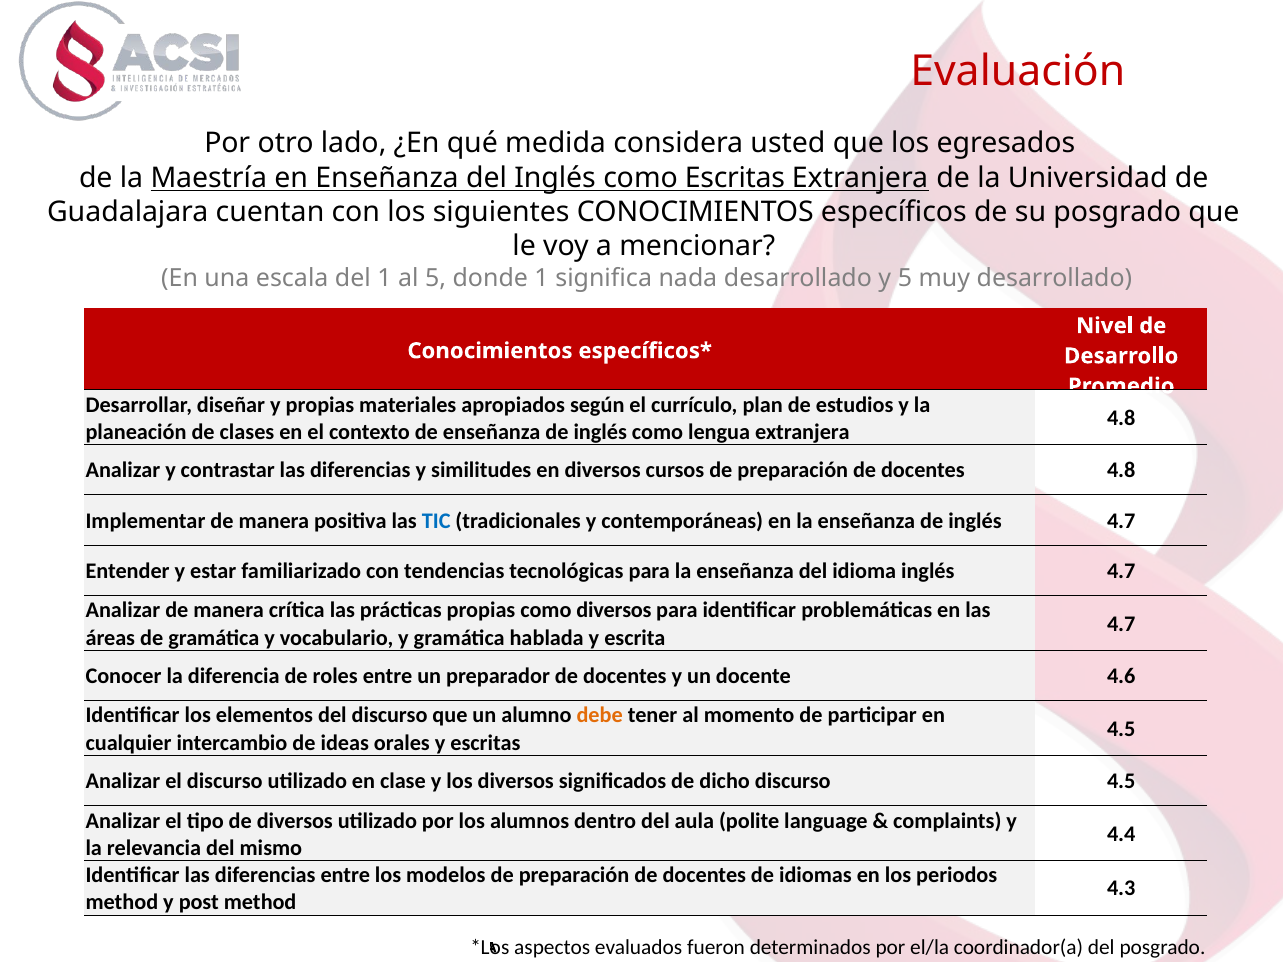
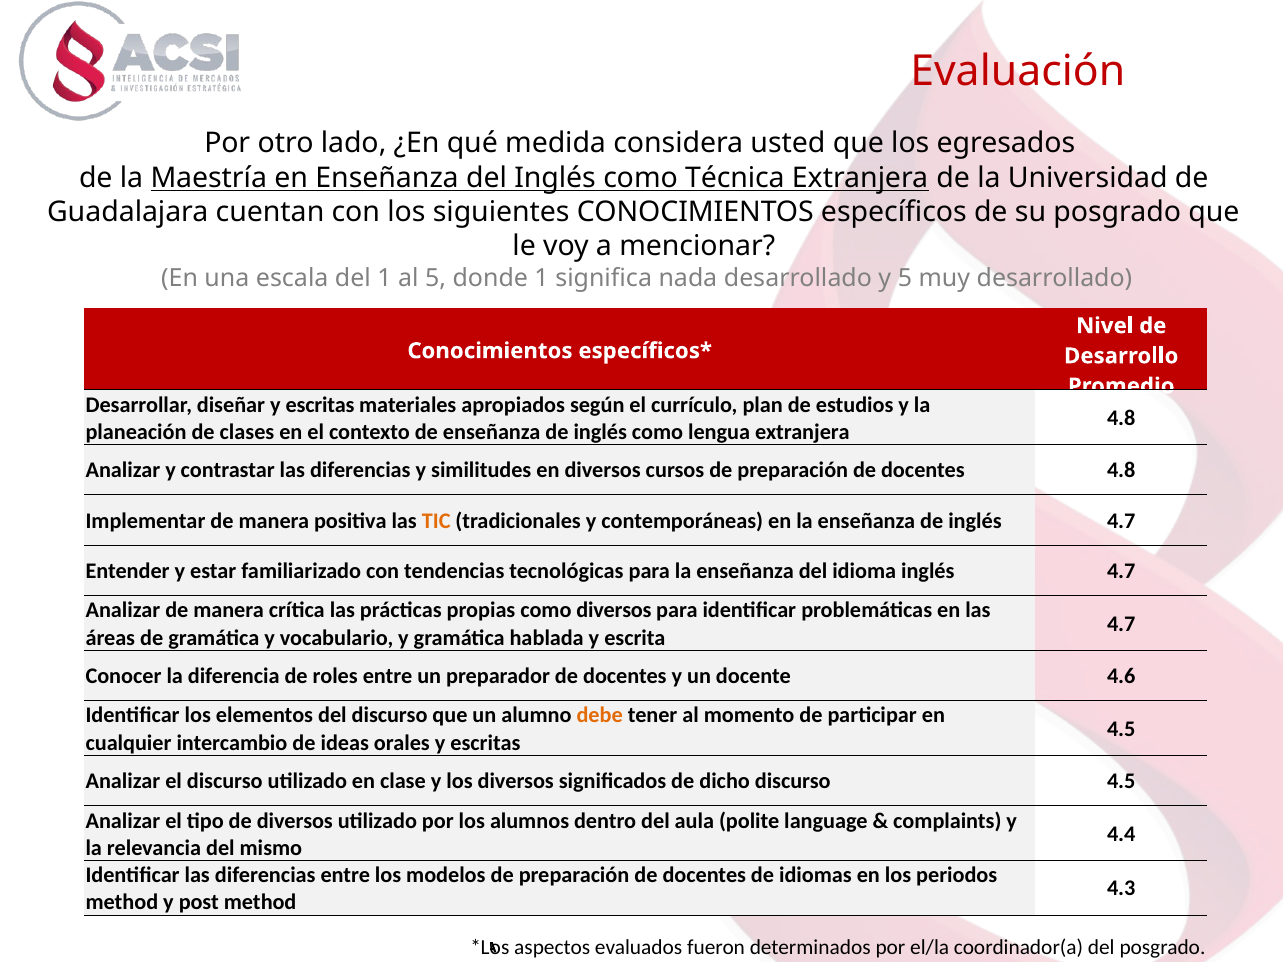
como Escritas: Escritas -> Técnica (735, 178)
diseñar y propias: propias -> escritas (320, 405)
TIC colour: blue -> orange (436, 521)
